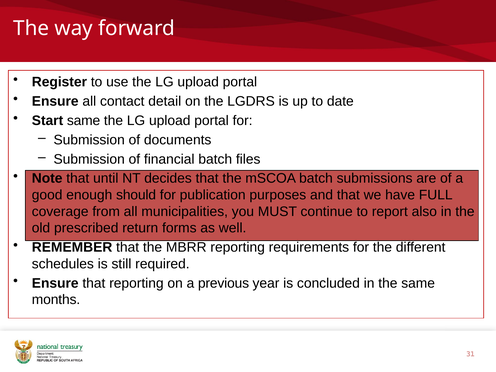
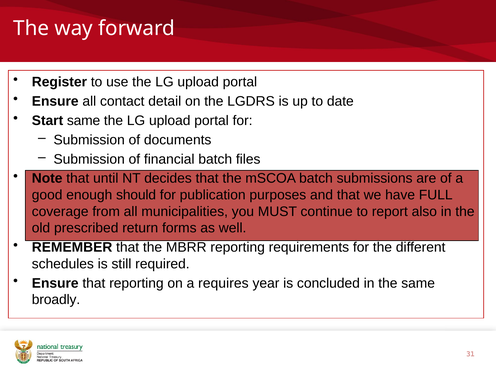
previous: previous -> requires (223, 283)
months: months -> broadly (56, 300)
